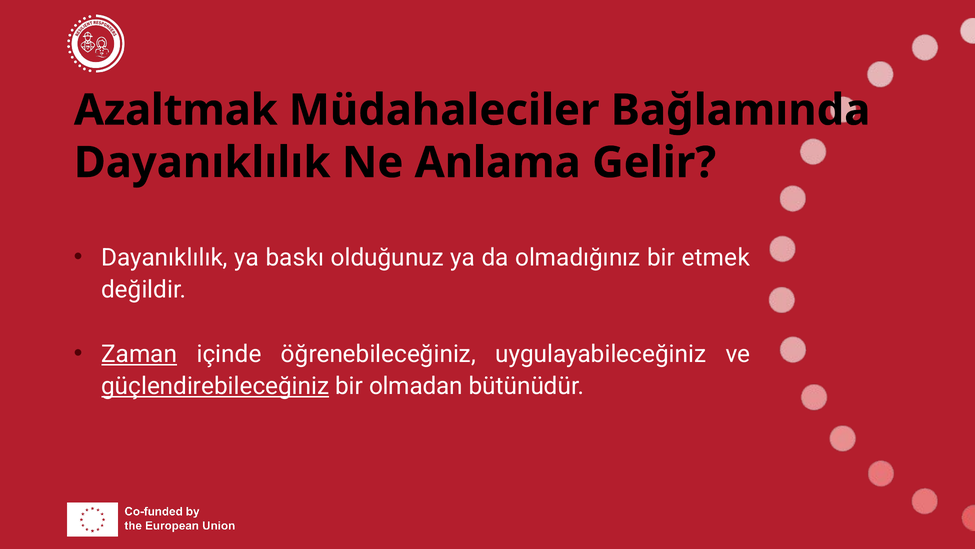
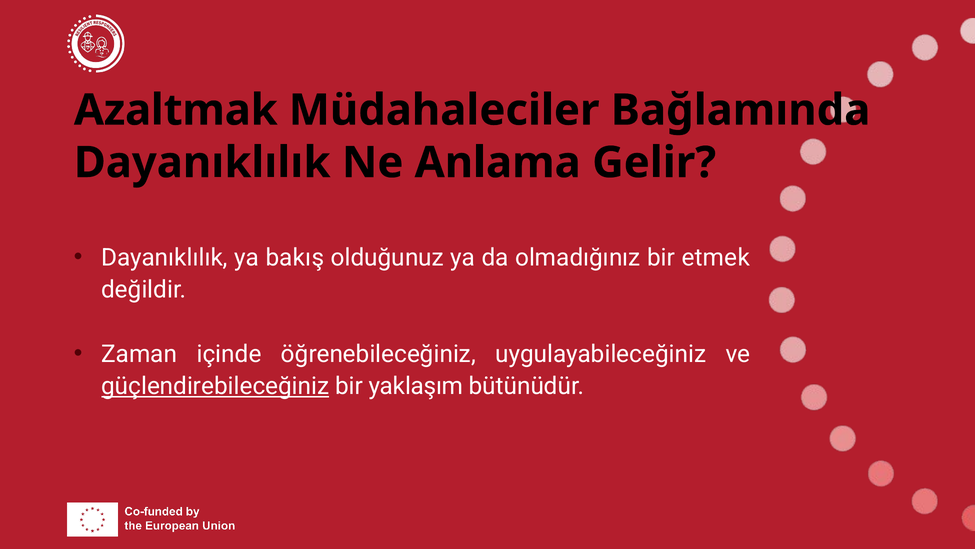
baskı: baskı -> bakış (295, 257)
Zaman underline: present -> none (139, 354)
olmadan: olmadan -> yaklaşım (416, 386)
